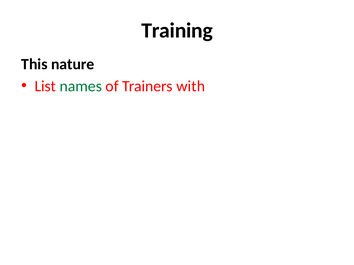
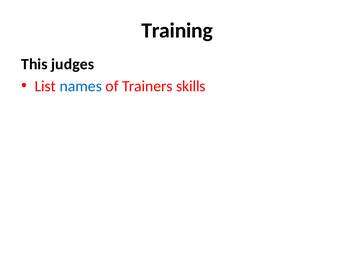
nature: nature -> judges (73, 64)
names colour: green -> blue (81, 86)
with: with -> skills (191, 86)
